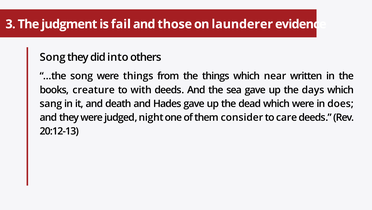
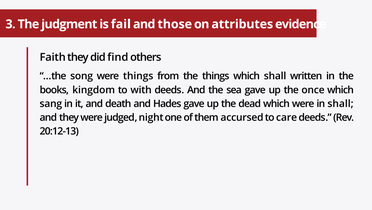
launderer: launderer -> attributes (242, 24)
Song: Song -> Faith (53, 57)
into: into -> find (118, 57)
which near: near -> shall (275, 76)
creature: creature -> kingdom (94, 90)
days: days -> once (313, 90)
in does: does -> shall (340, 104)
consider: consider -> accursed (242, 117)
